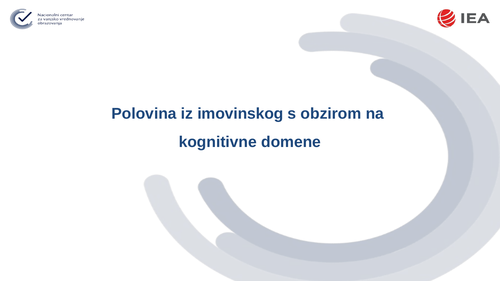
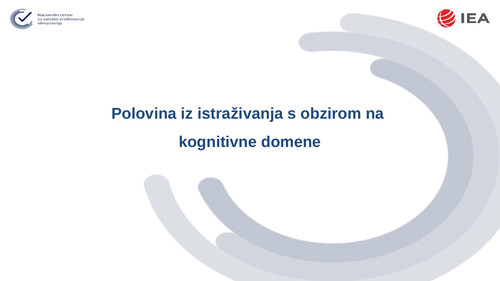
imovinskog: imovinskog -> istraživanja (240, 114)
